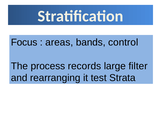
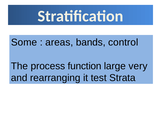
Focus: Focus -> Some (24, 42)
records: records -> function (85, 66)
filter: filter -> very (138, 66)
